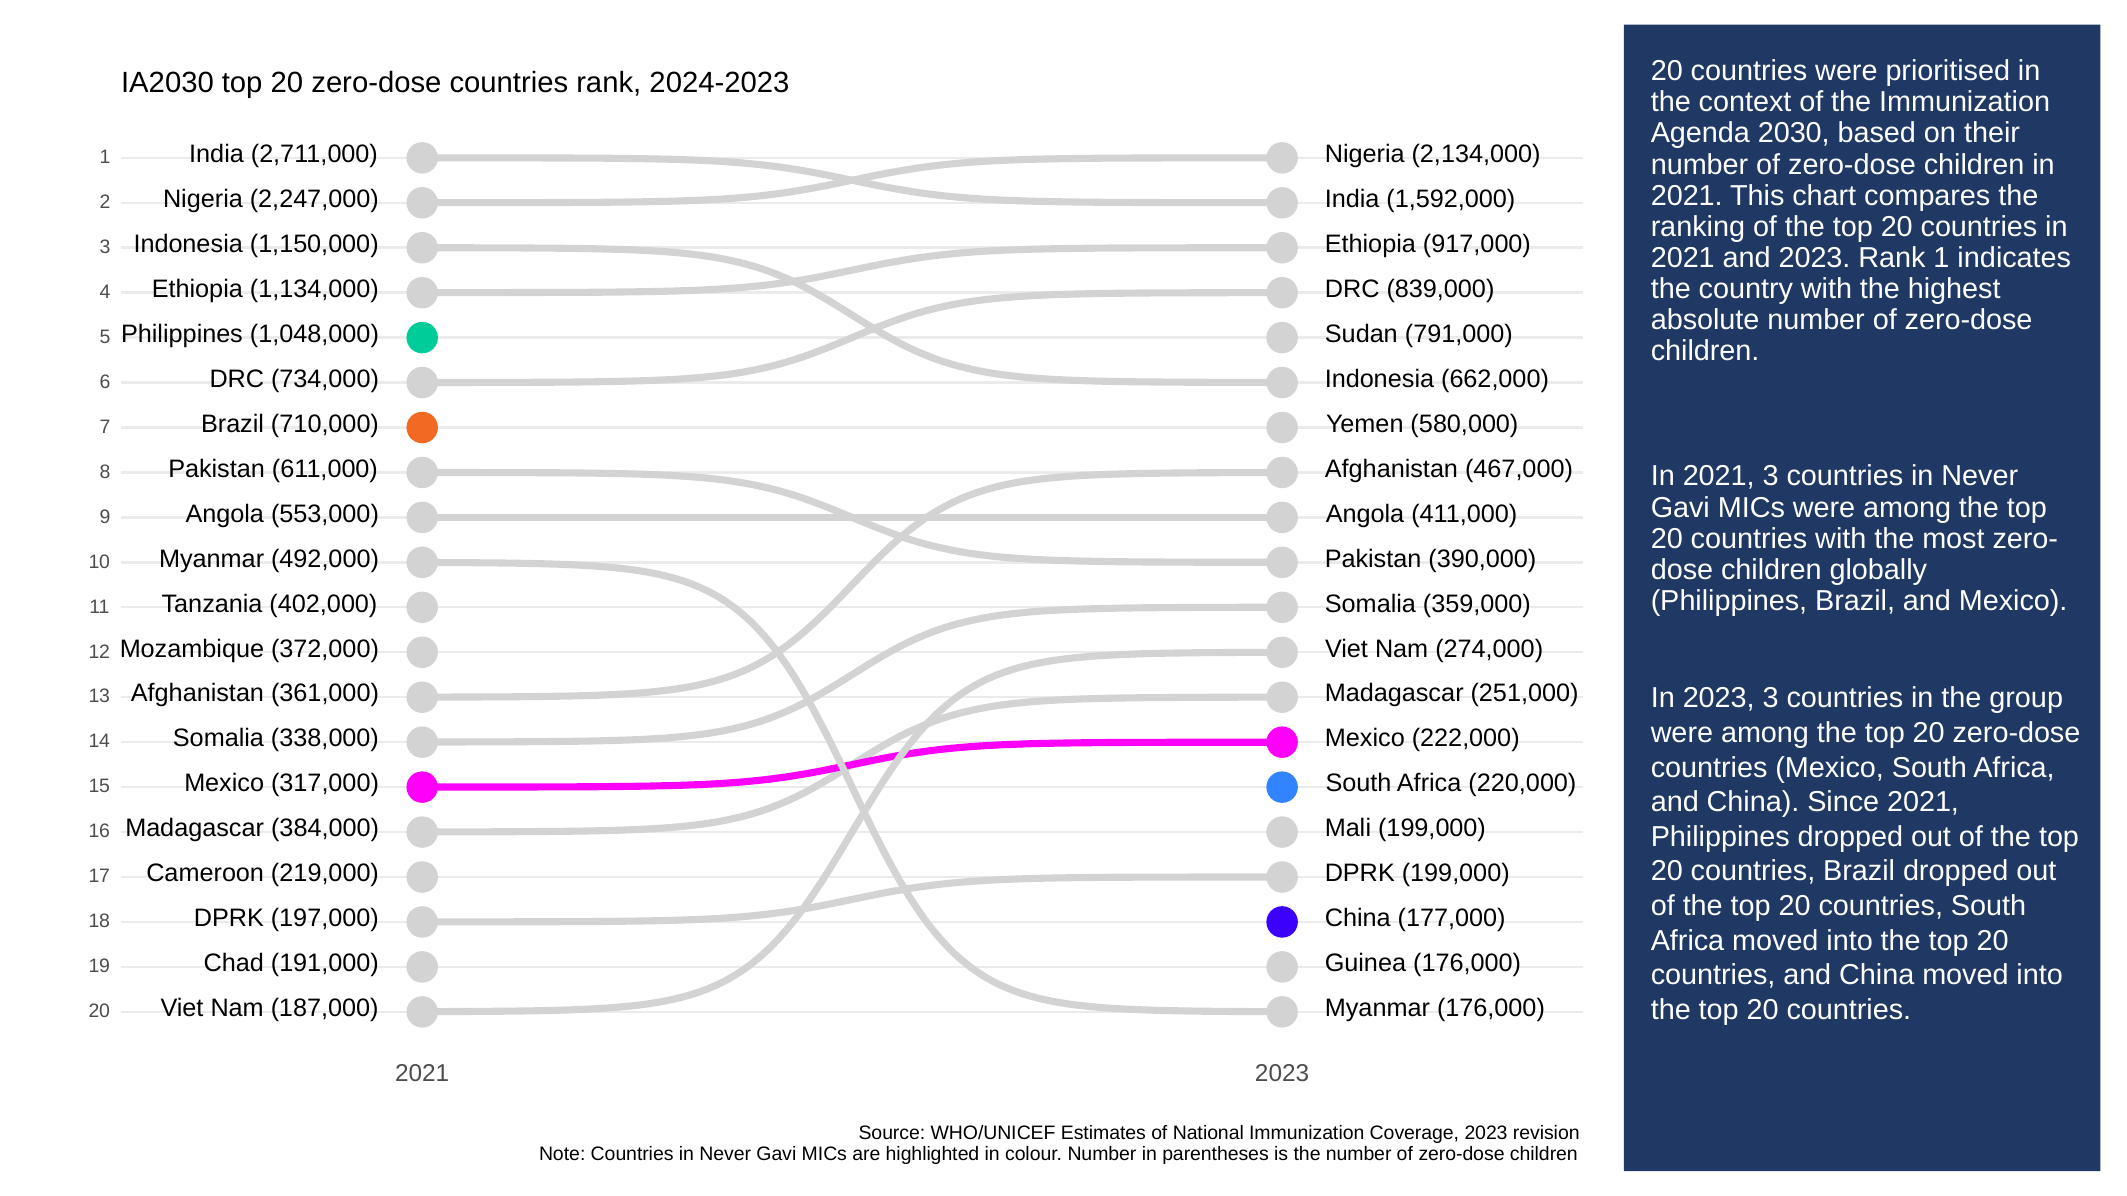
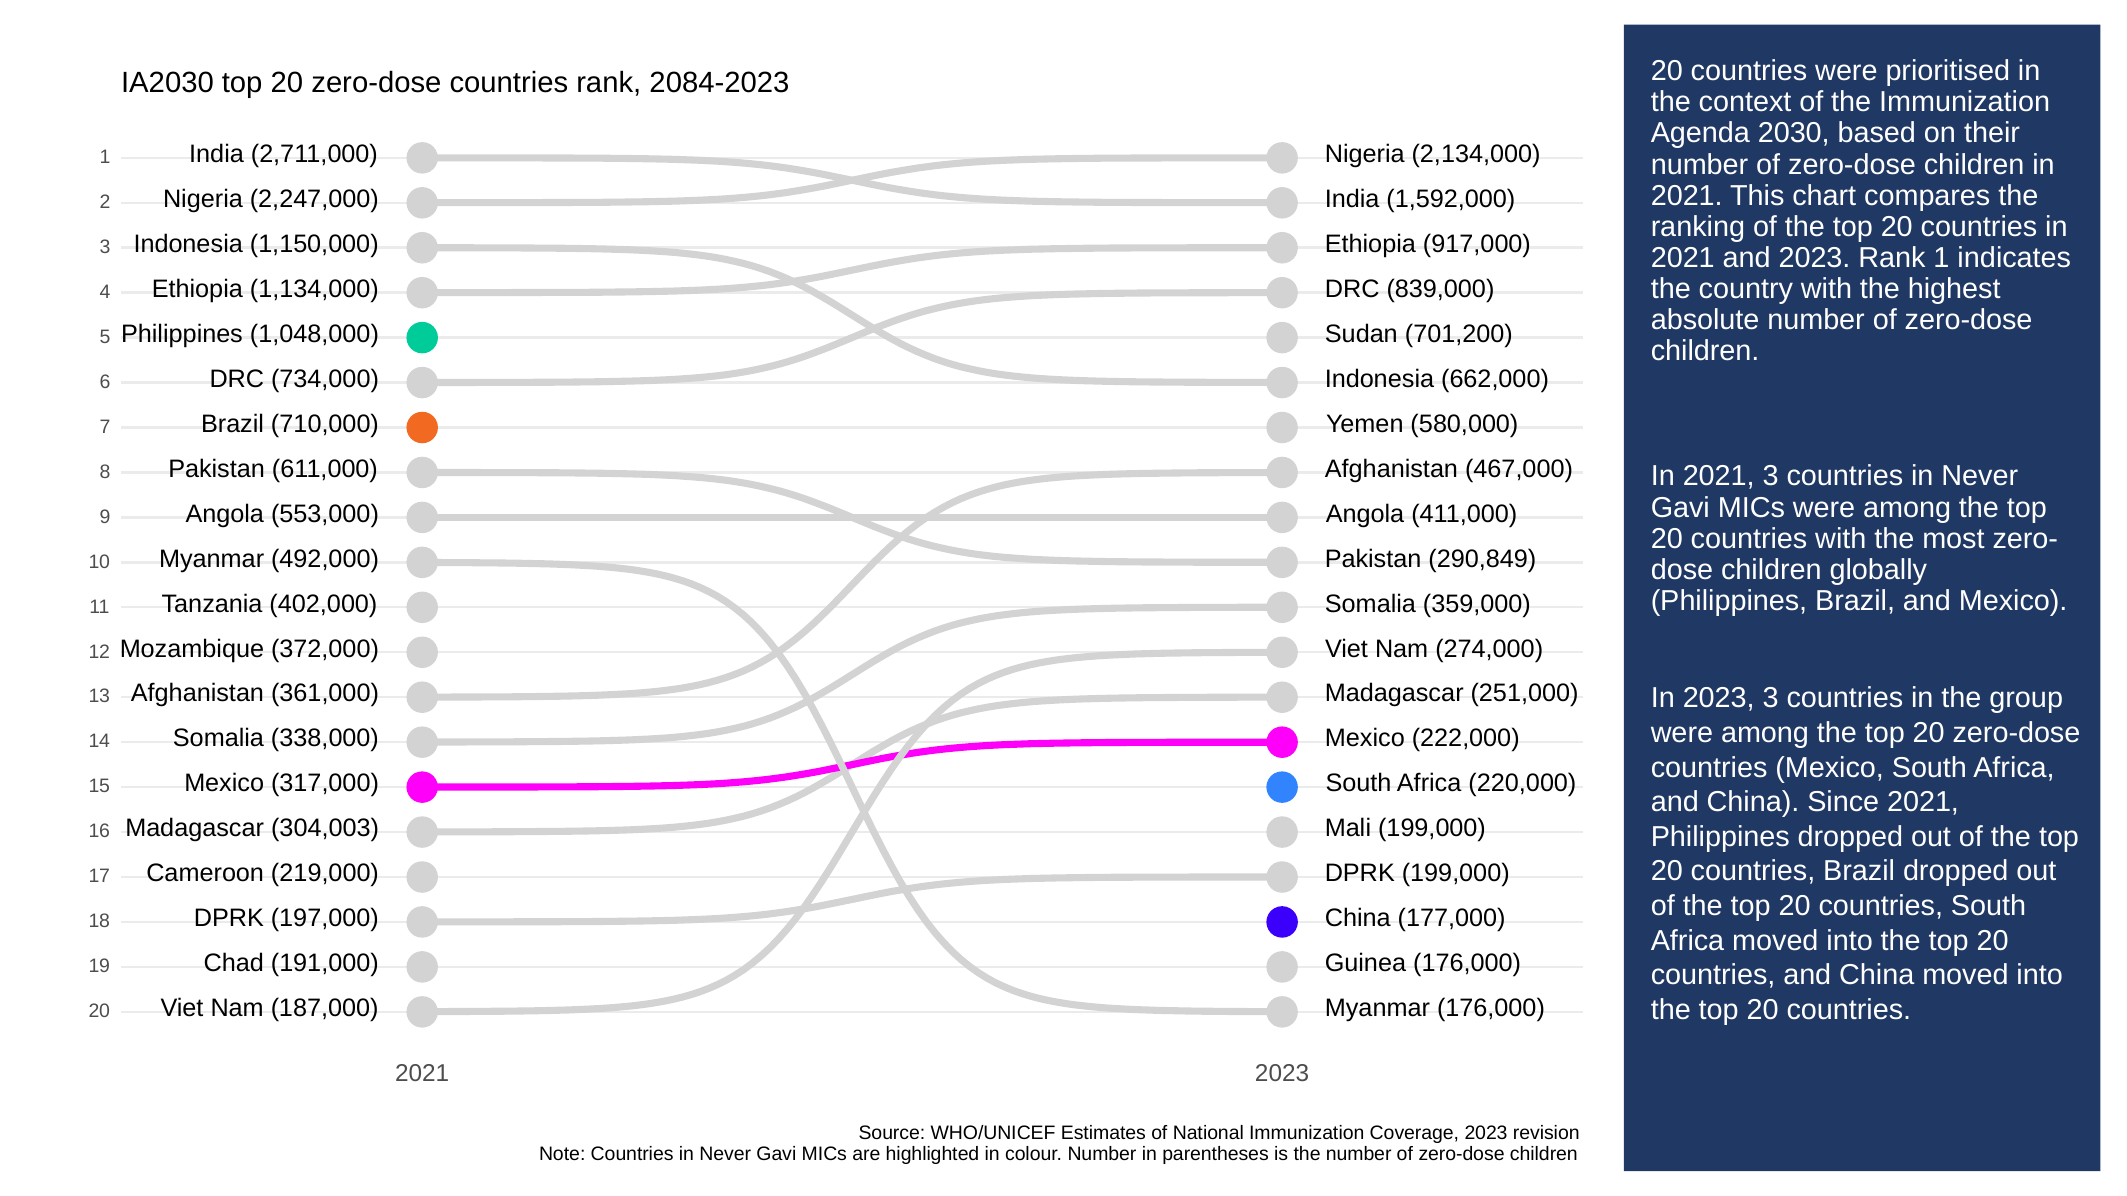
2024-2023: 2024-2023 -> 2084-2023 (719, 83)
791,000: 791,000 -> 701,200 (1459, 334)
390,000: 390,000 -> 290,849 (1482, 559)
384,000: 384,000 -> 304,003 (325, 829)
